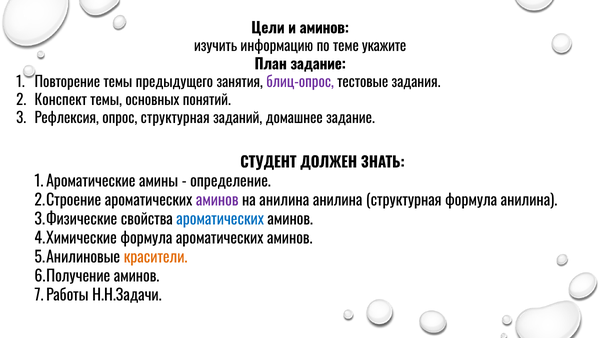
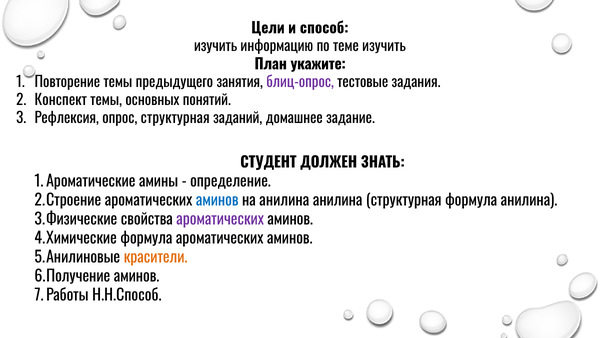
и аминов: аминов -> способ (324, 28)
теме укажите: укажите -> изучить (384, 46)
План задание: задание -> укажите (318, 64)
аминов colour: purple -> blue (217, 200)
ароматических colour: blue -> purple (220, 219)
Н.Н.Задачи: Н.Н.Задачи -> Н.Н.Способ (127, 295)
